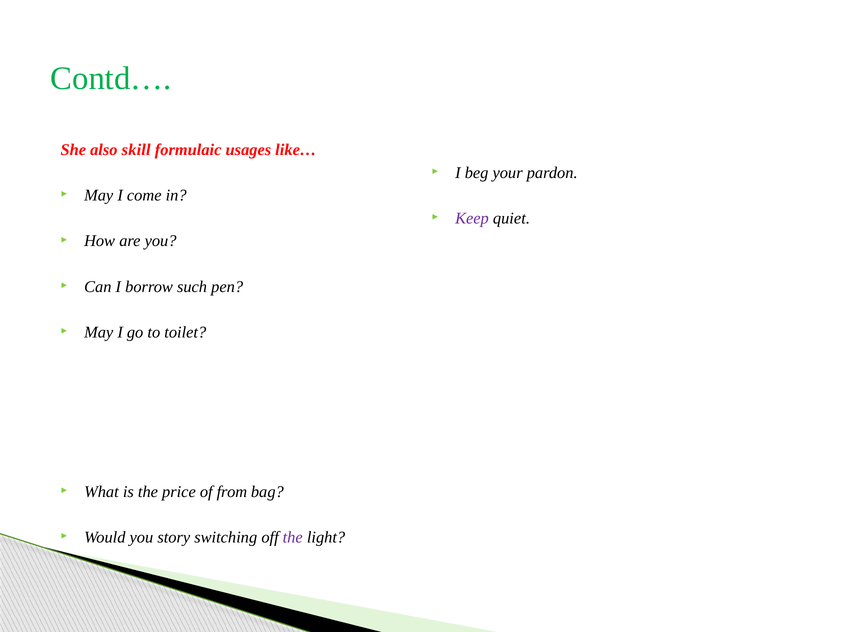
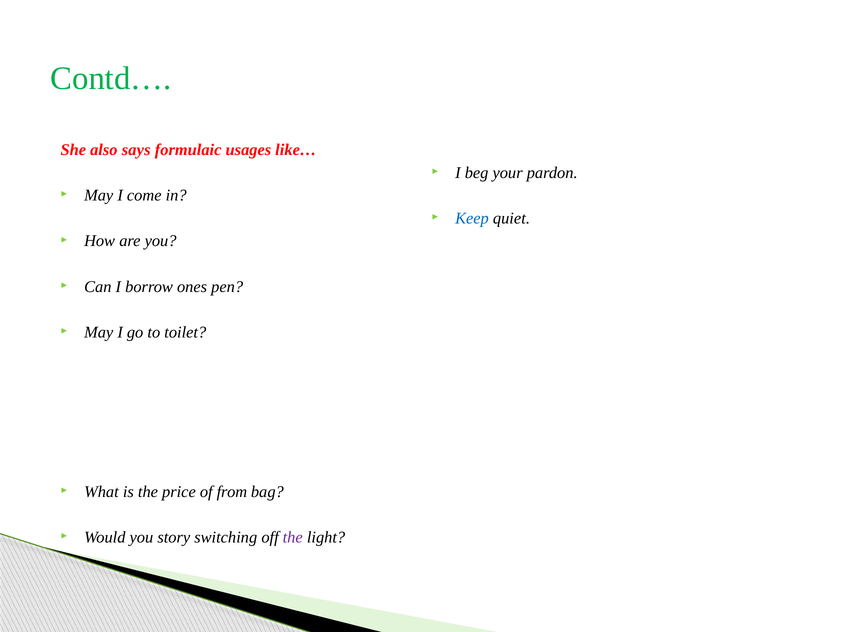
skill: skill -> says (136, 150)
Keep colour: purple -> blue (472, 218)
such: such -> ones (192, 287)
